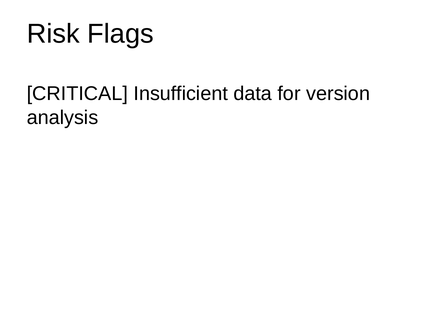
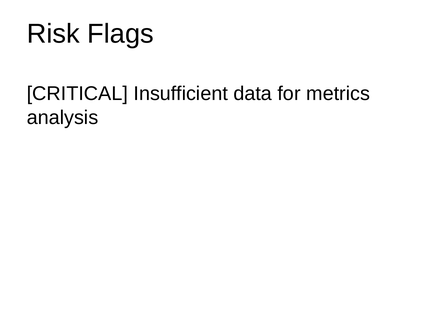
version: version -> metrics (338, 94)
